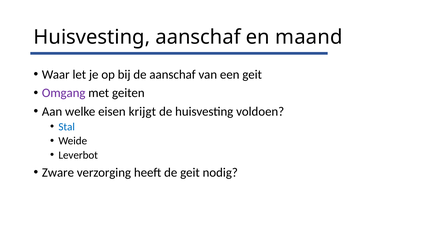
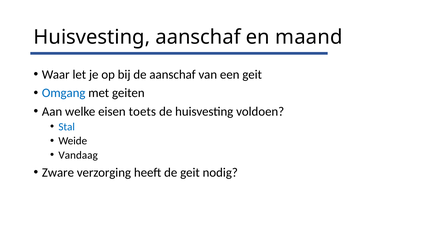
Omgang colour: purple -> blue (64, 93)
krijgt: krijgt -> toets (142, 112)
Leverbot: Leverbot -> Vandaag (78, 155)
